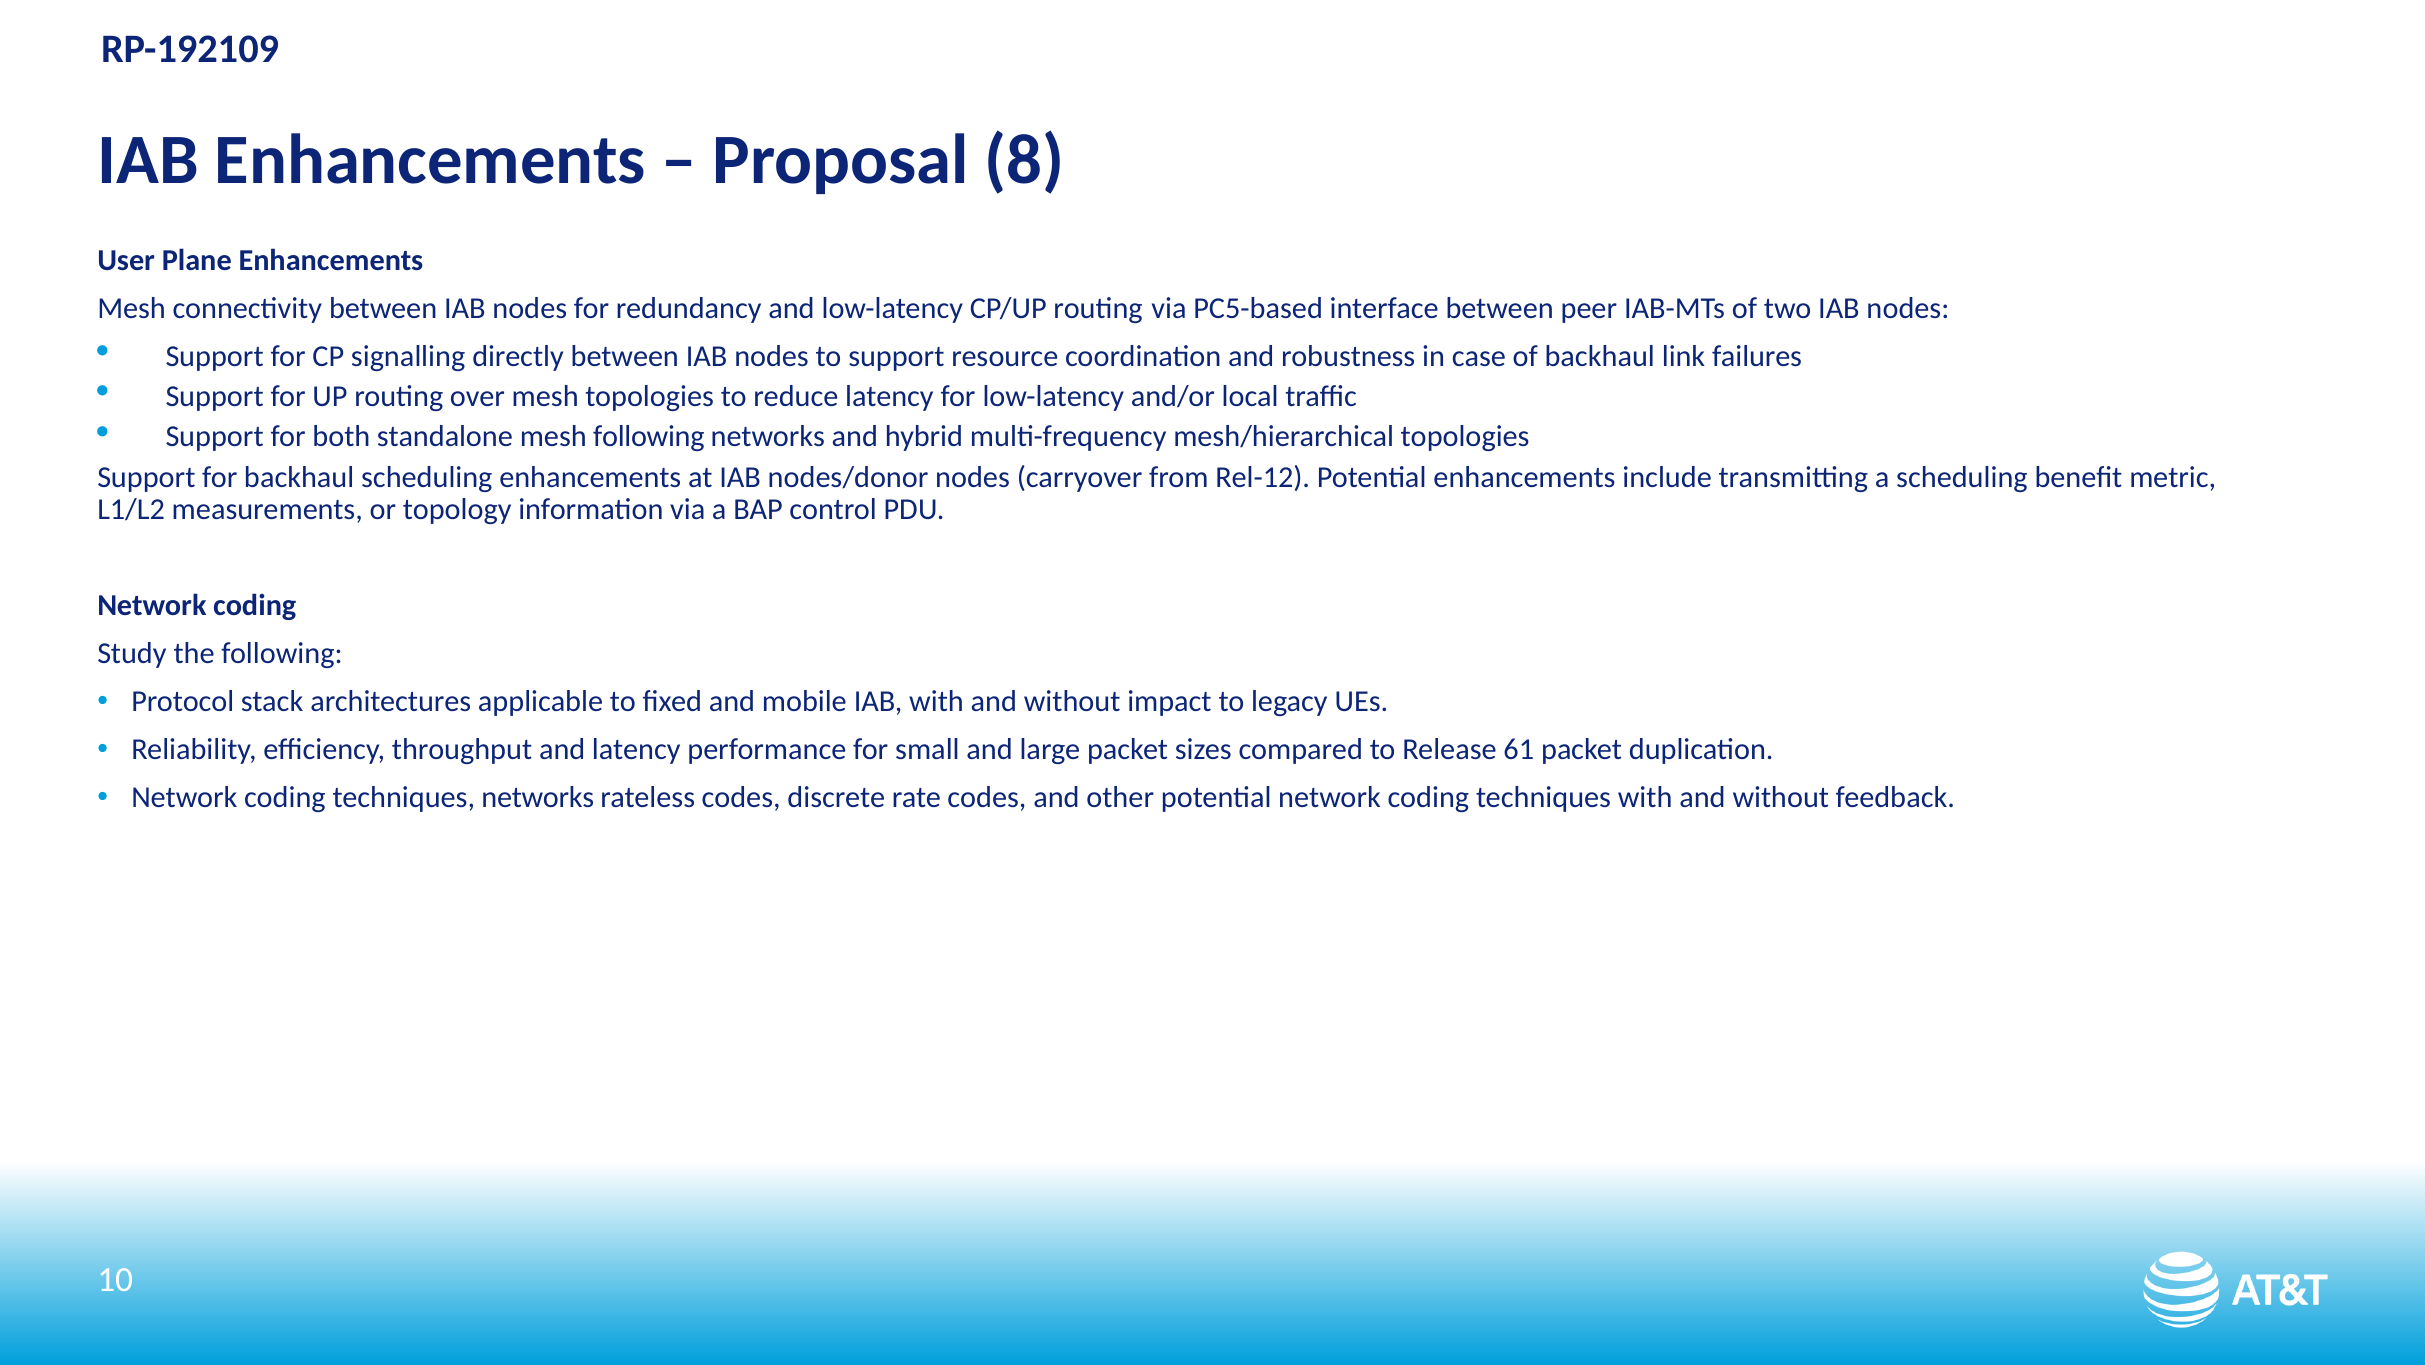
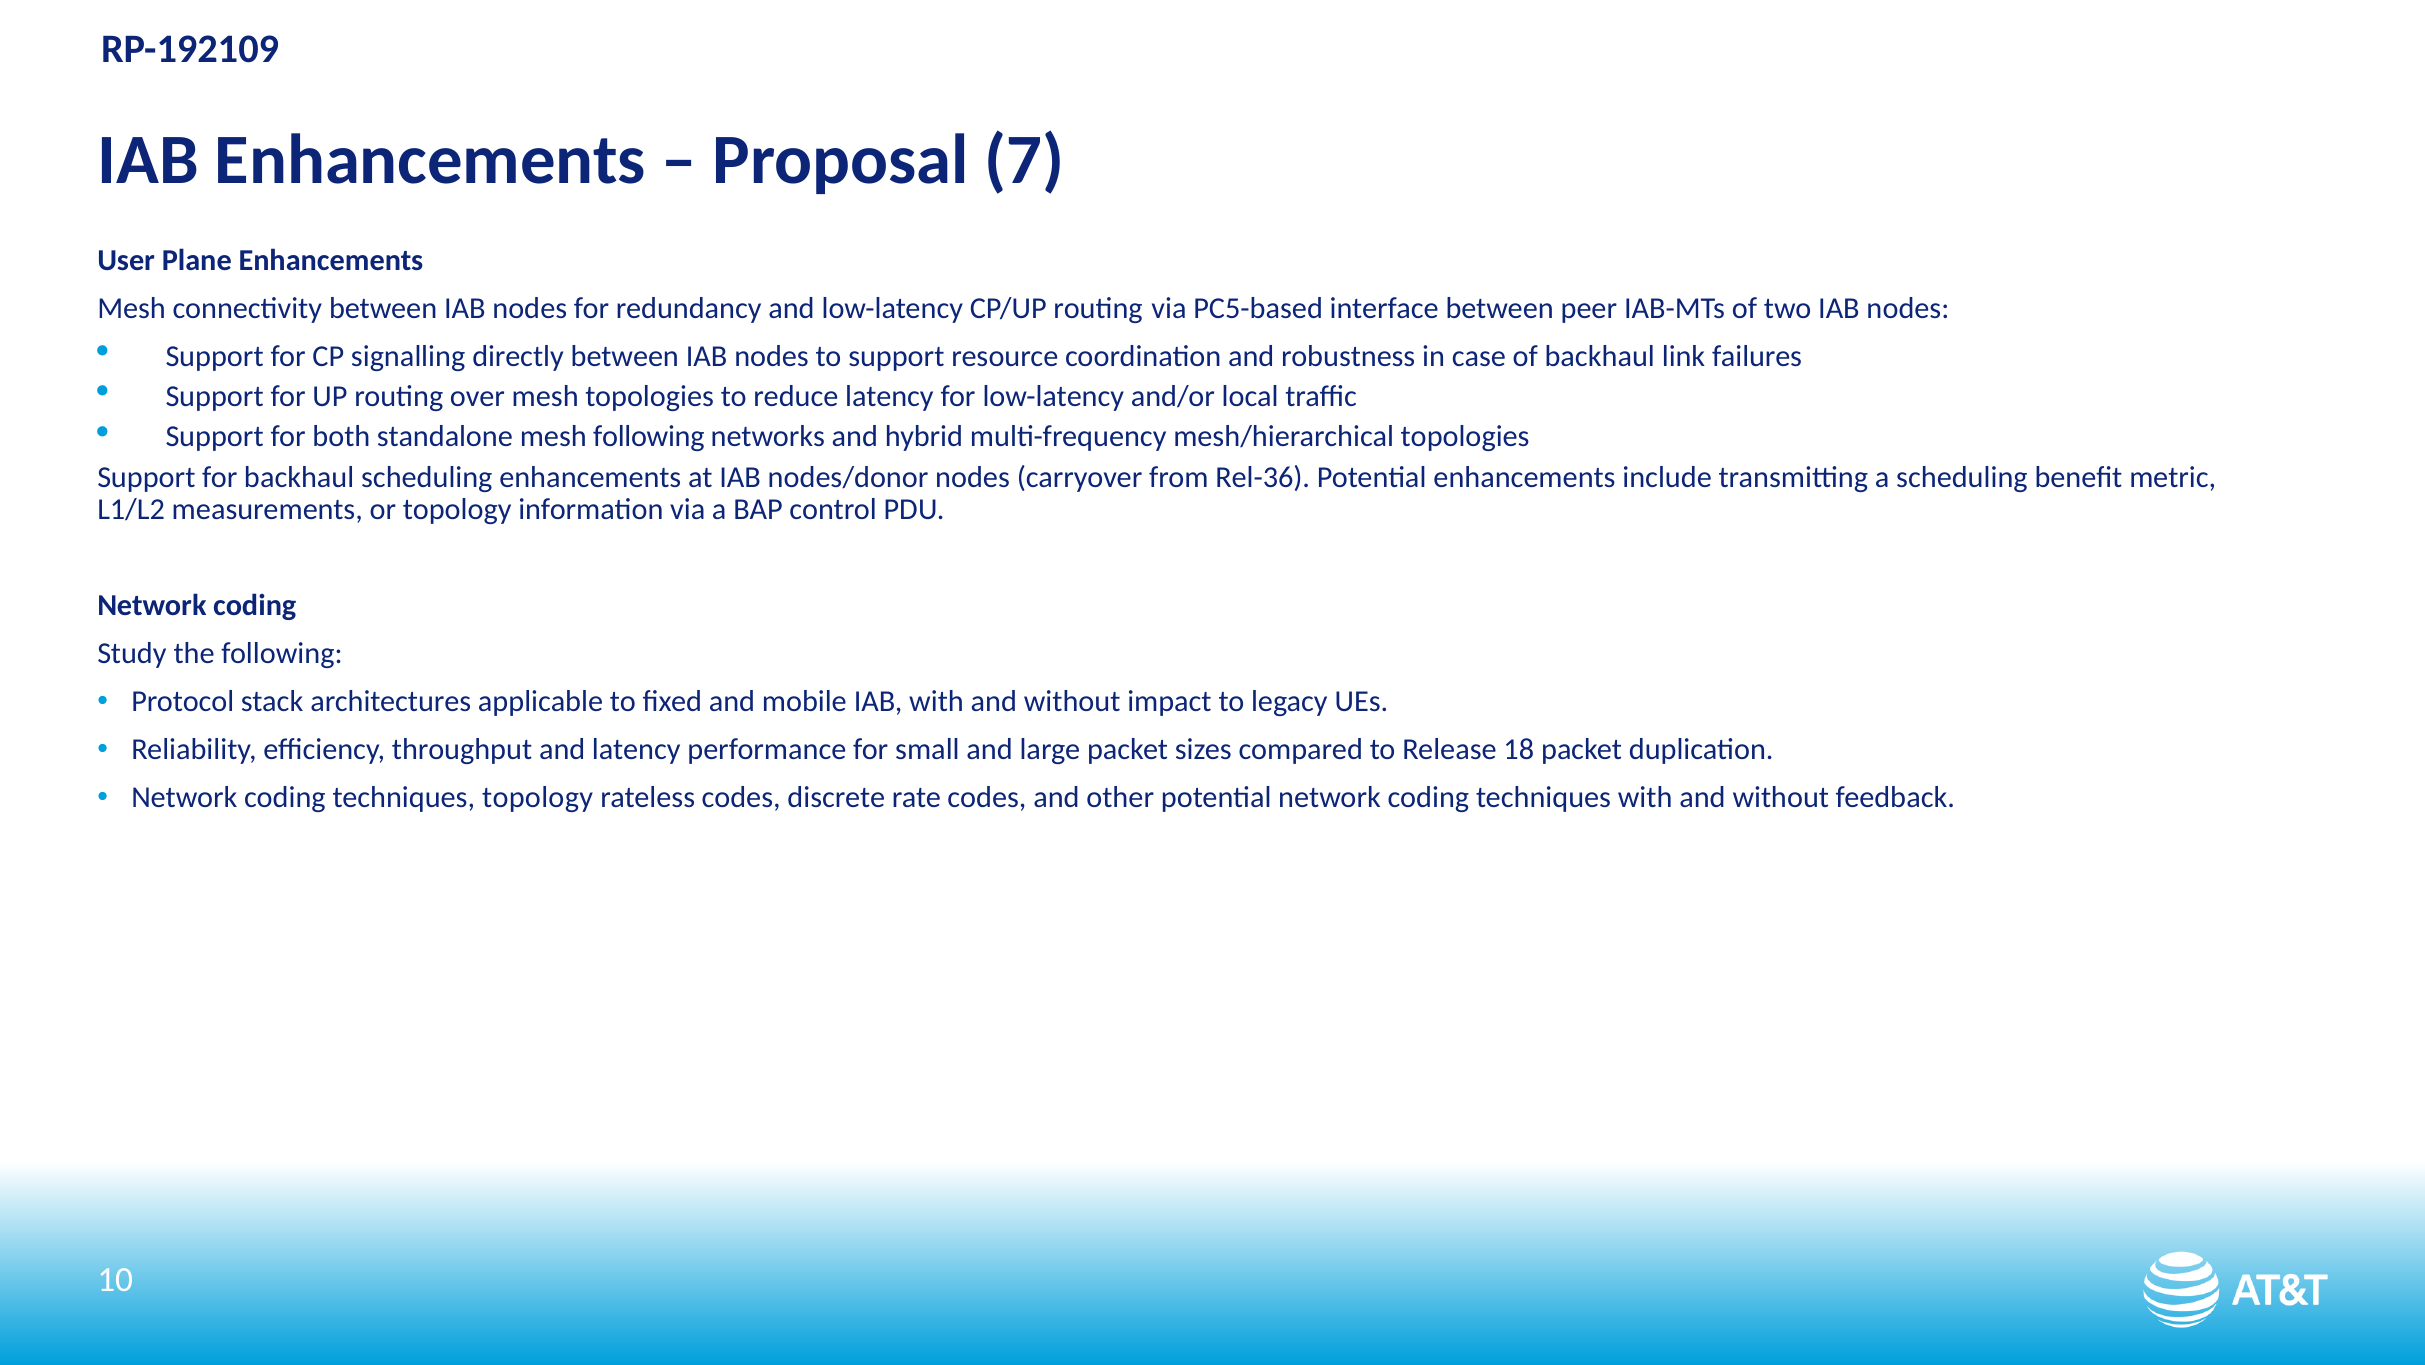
8: 8 -> 7 (1025, 160)
Rel-12: Rel-12 -> Rel-36 (1263, 477)
61: 61 -> 18 (1519, 749)
techniques networks: networks -> topology (538, 797)
